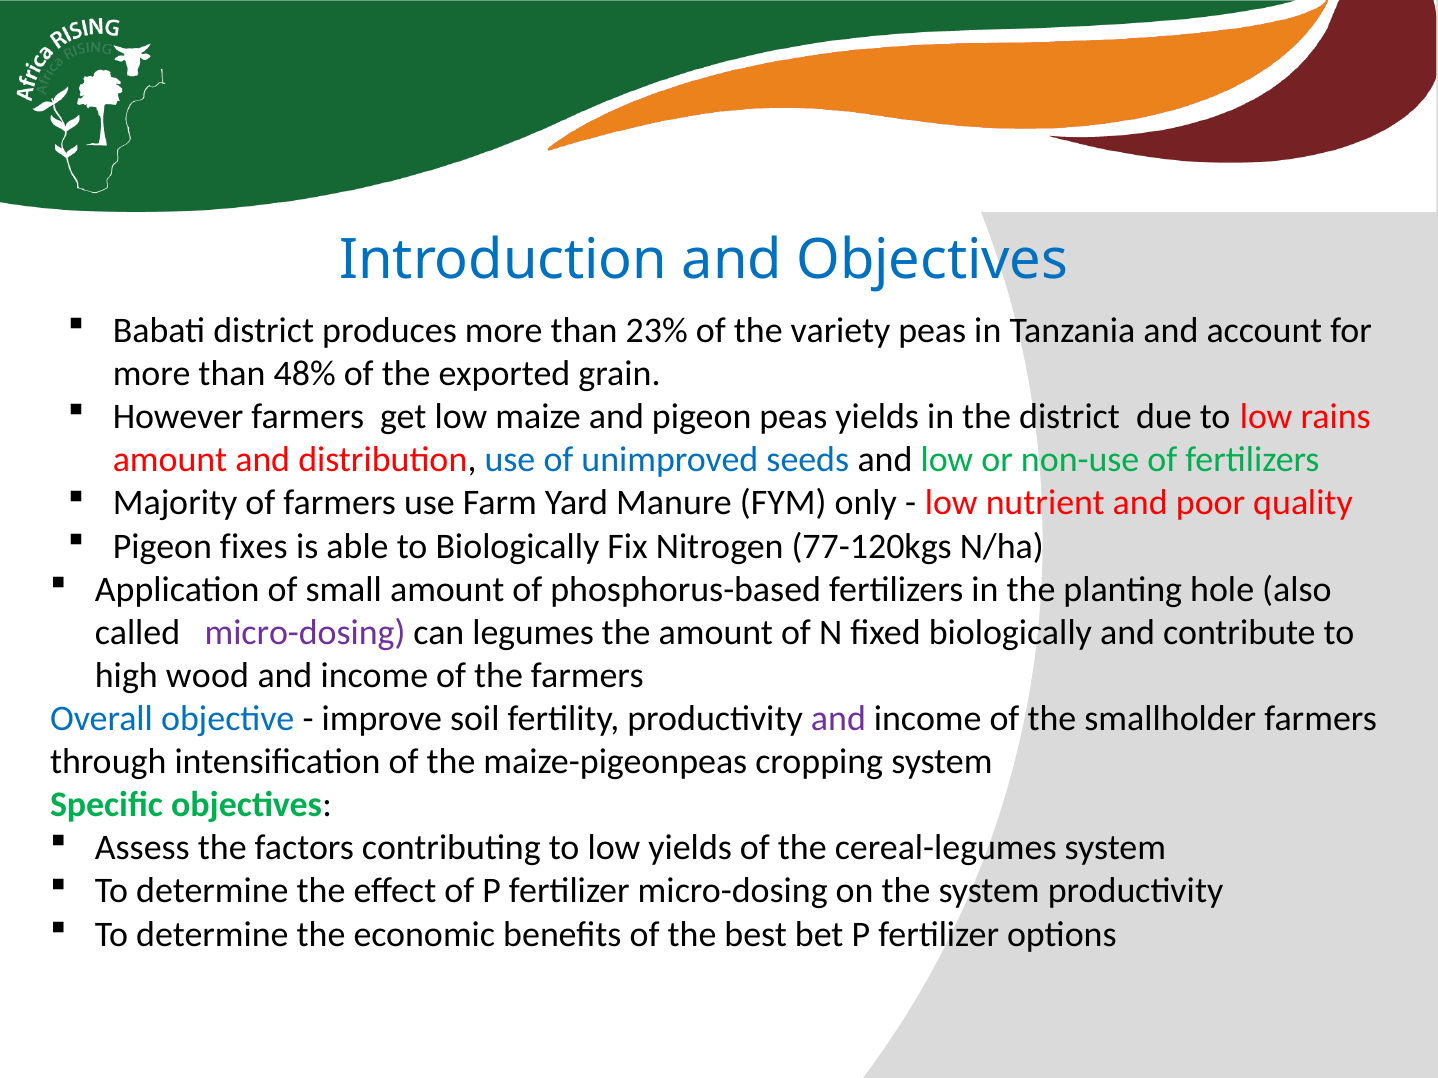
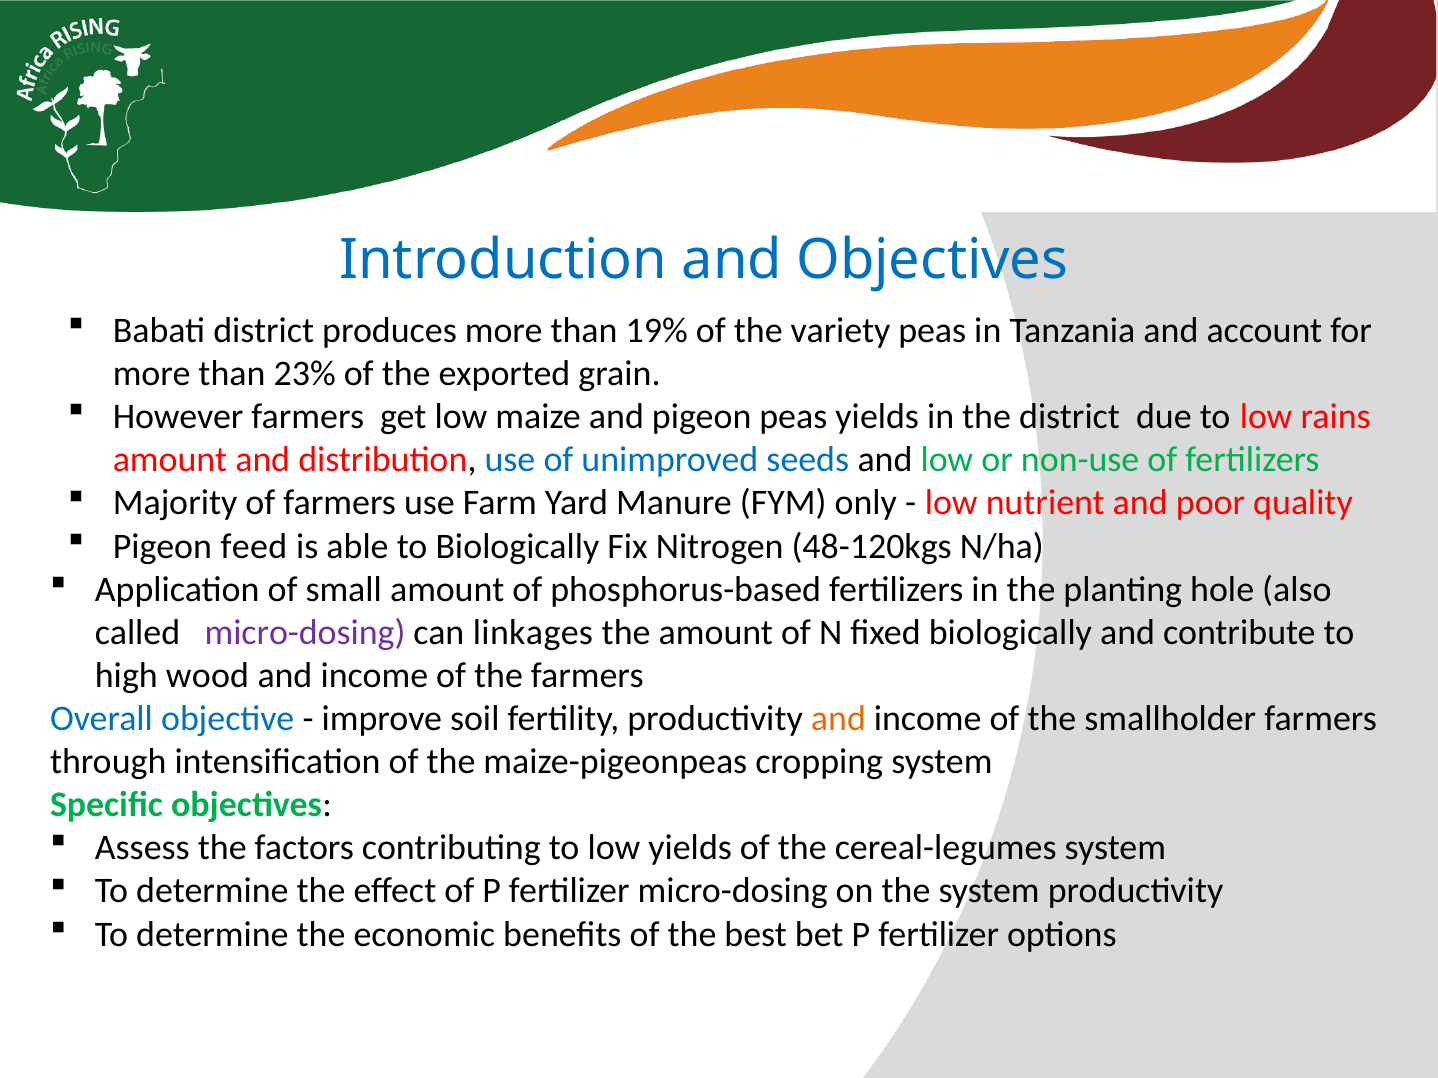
23%: 23% -> 19% (657, 331)
48%: 48% -> 23% (305, 374)
fixes: fixes -> feed (254, 546)
77-120kgs: 77-120kgs -> 48-120kgs (872, 546)
legumes: legumes -> linkages (533, 633)
and colour: purple -> orange (838, 719)
